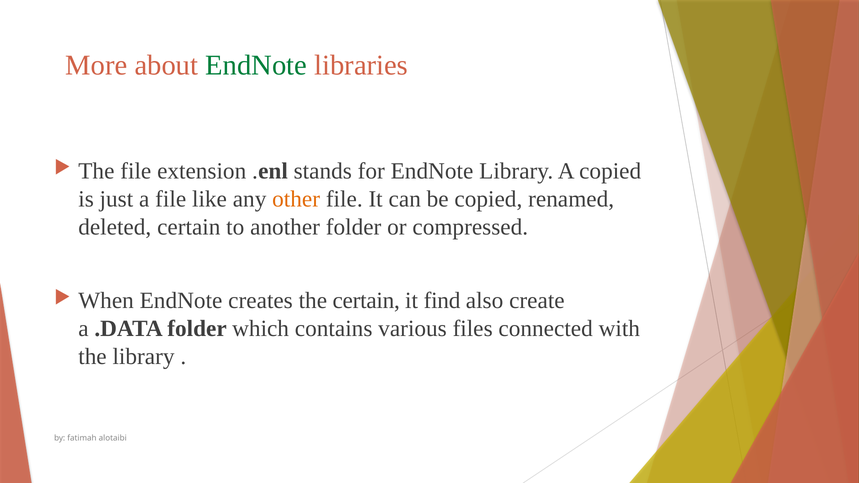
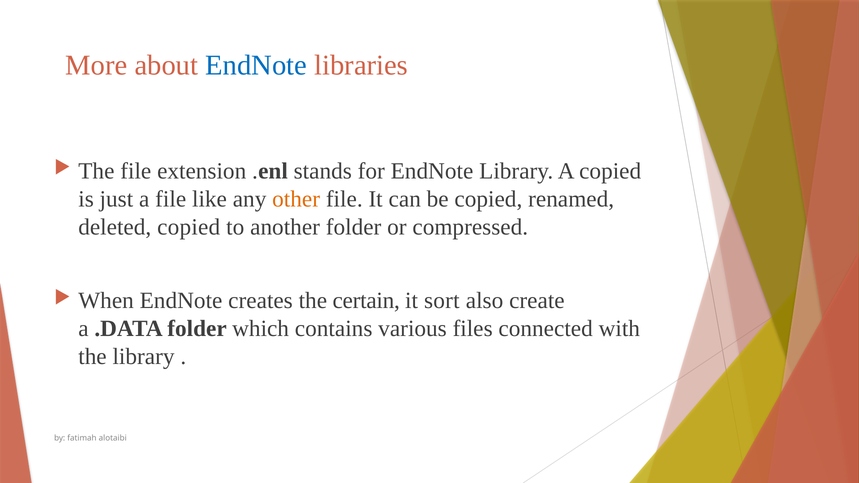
EndNote colour: green -> blue (256, 65)
deleted certain: certain -> copied (189, 227)
find: find -> sort (442, 301)
